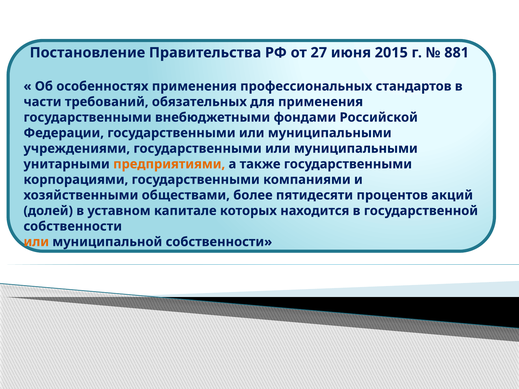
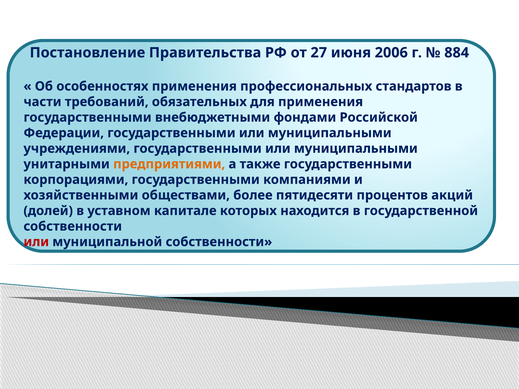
2015: 2015 -> 2006 (391, 53)
881: 881 -> 884 (457, 53)
или colour: orange -> red (36, 242)
